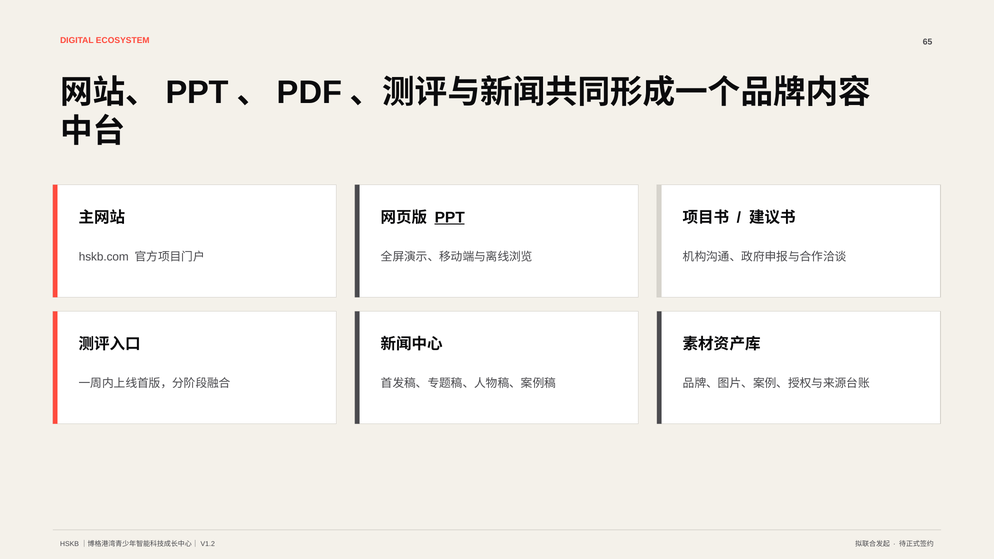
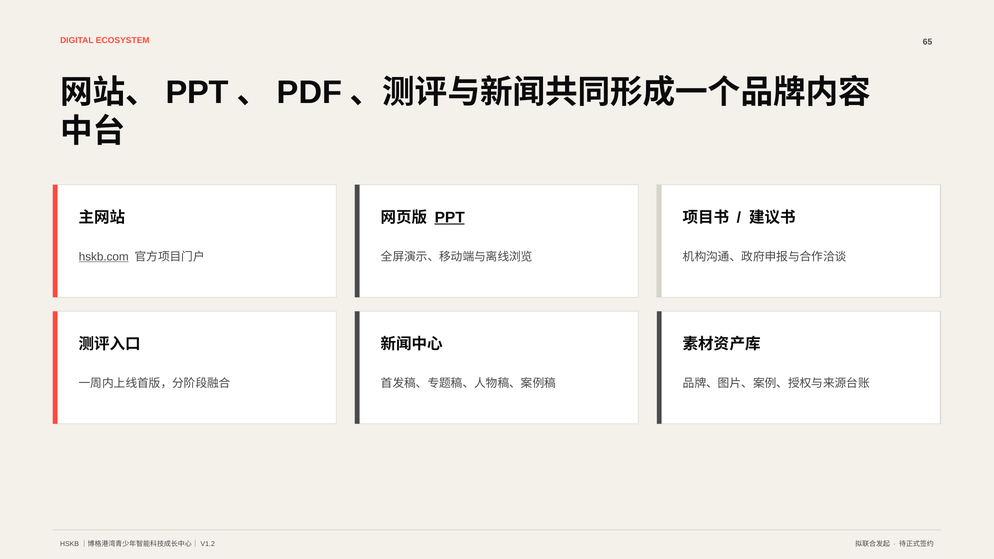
hskb.com underline: none -> present (104, 257)
